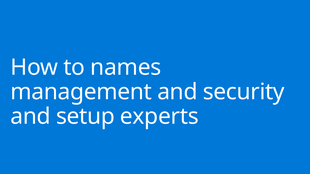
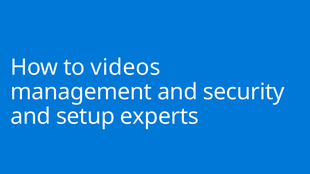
names: names -> videos (126, 67)
